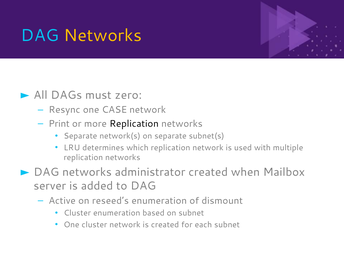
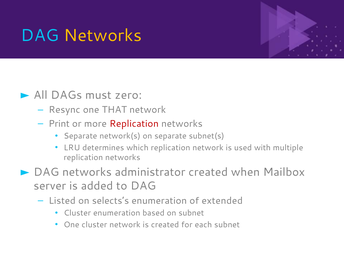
CASE: CASE -> THAT (114, 110)
Replication colour: black -> red (134, 124)
Active: Active -> Listed (62, 201)
reseed’s: reseed’s -> selects’s (111, 201)
dismount: dismount -> extended (222, 201)
